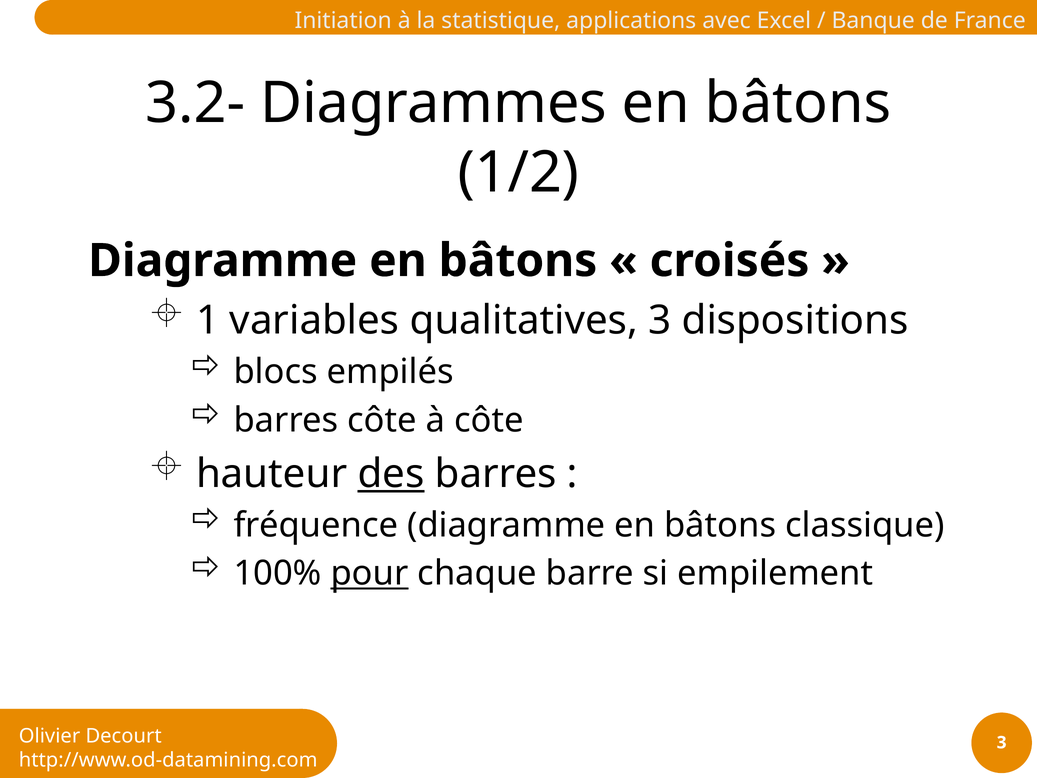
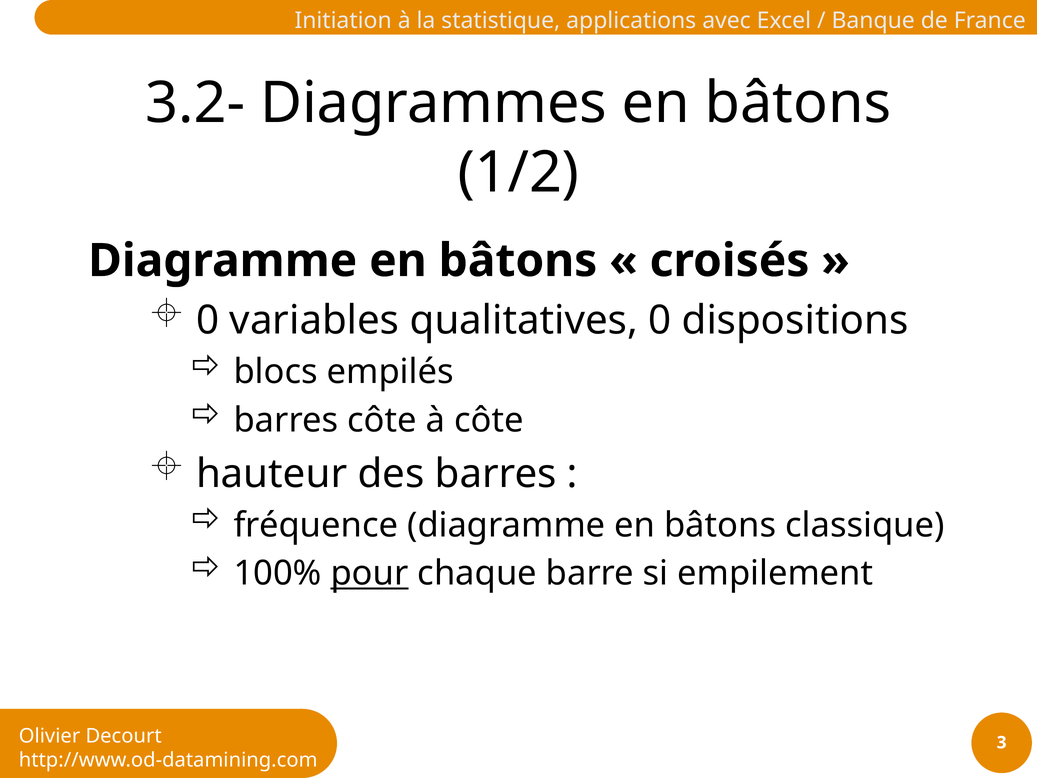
1: 1 -> 0 (208, 320)
qualitatives 3: 3 -> 0 (660, 320)
des underline: present -> none (391, 474)
